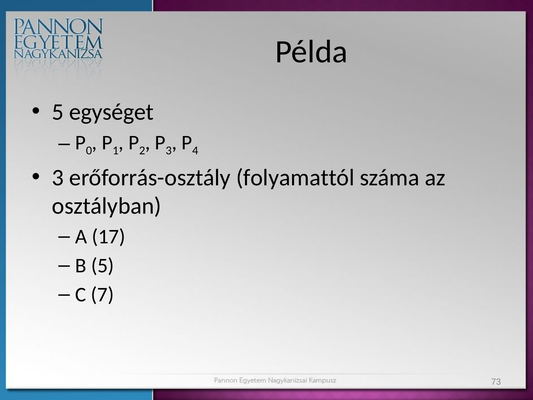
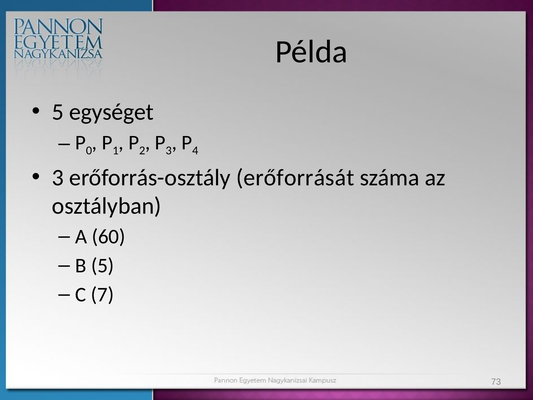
folyamattól: folyamattól -> erőforrását (295, 177)
17: 17 -> 60 (109, 236)
